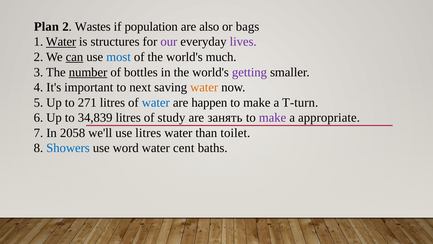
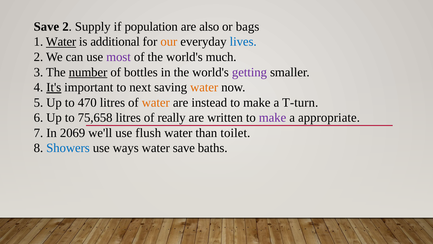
Plan: Plan -> Save (46, 27)
Wastes: Wastes -> Supply (93, 27)
structures: structures -> additional (115, 42)
our colour: purple -> orange (169, 42)
lives colour: purple -> blue (243, 42)
can underline: present -> none (74, 57)
most colour: blue -> purple (119, 57)
It's underline: none -> present (54, 87)
271: 271 -> 470 (87, 102)
water colour: blue -> orange (156, 102)
happen: happen -> instead (209, 102)
34,839: 34,839 -> 75,658 (95, 118)
study: study -> really (172, 118)
занять: занять -> written (225, 118)
2058: 2058 -> 2069 (73, 133)
use litres: litres -> flush (148, 133)
word: word -> ways (126, 148)
water cent: cent -> save (184, 148)
